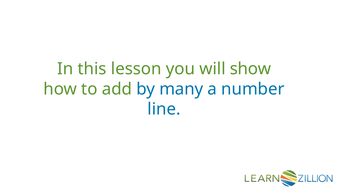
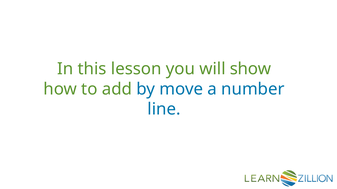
many: many -> move (181, 89)
